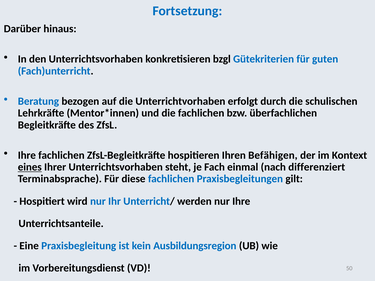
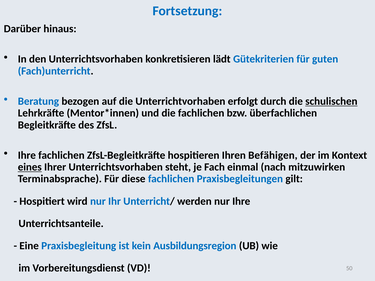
bzgl: bzgl -> lädt (222, 59)
schulischen underline: none -> present (331, 101)
differenziert: differenziert -> mitzuwirken (317, 167)
